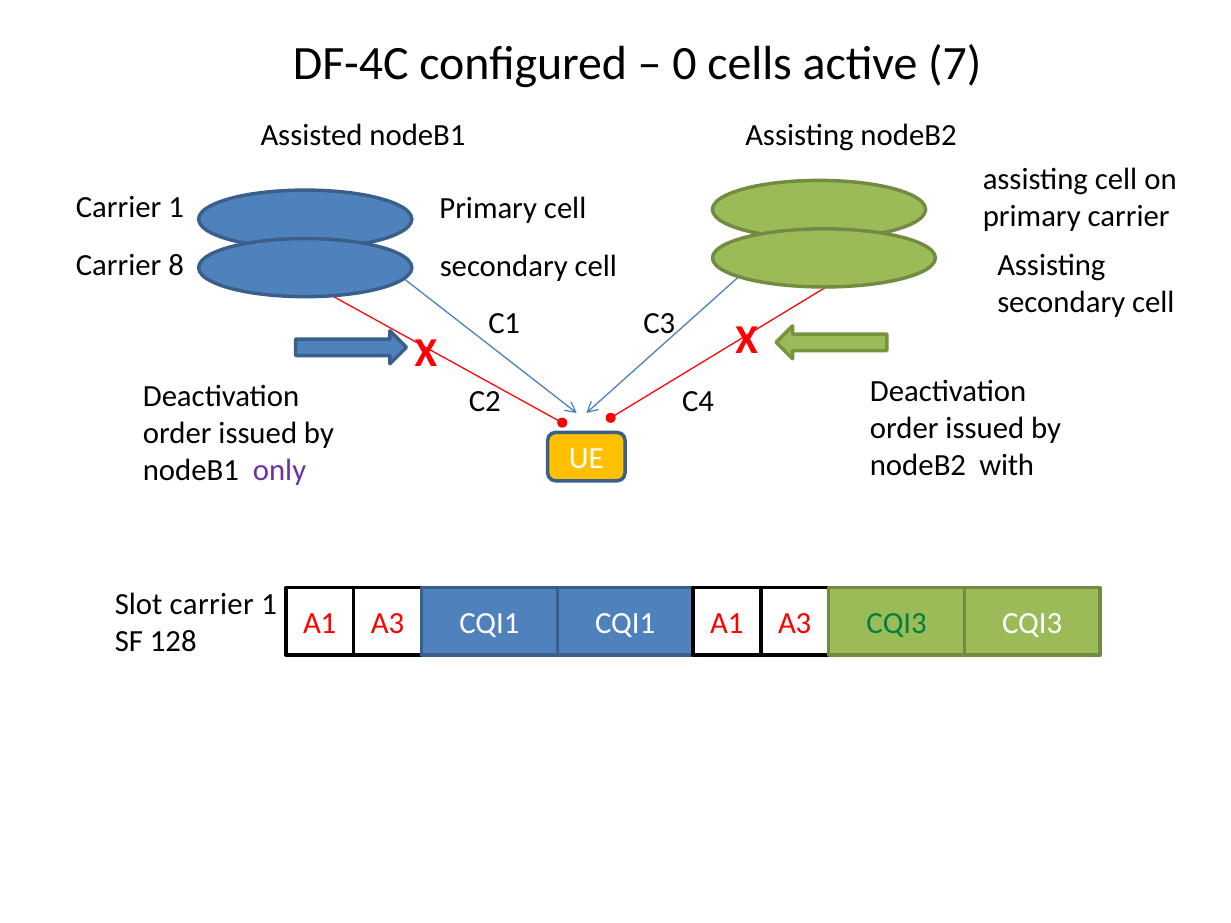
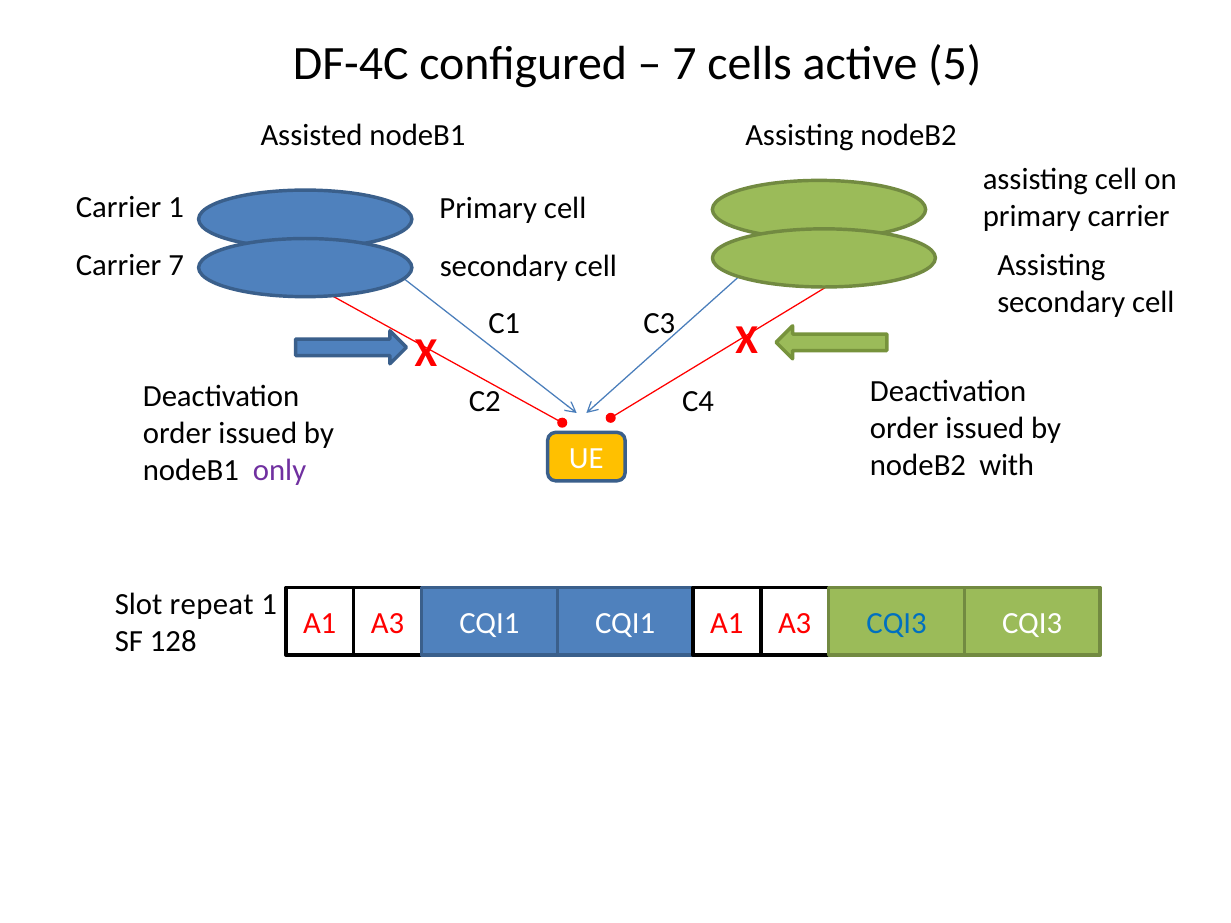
0: 0 -> 7 (685, 63)
7: 7 -> 5 (955, 63)
Carrier 8: 8 -> 7 (176, 265)
Slot carrier: carrier -> repeat (212, 605)
CQI3 colour: green -> blue (897, 624)
